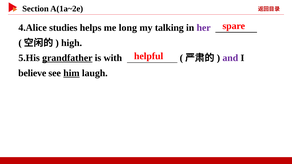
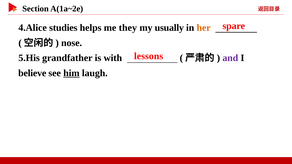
long: long -> they (128, 28)
talking: talking -> usually (169, 28)
her colour: purple -> orange (204, 28)
high: high -> nose (72, 43)
helpful: helpful -> lessons (149, 56)
grandfather underline: present -> none (67, 58)
